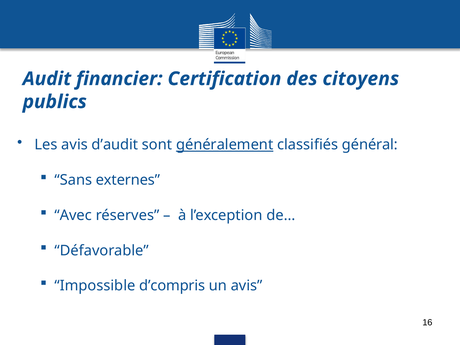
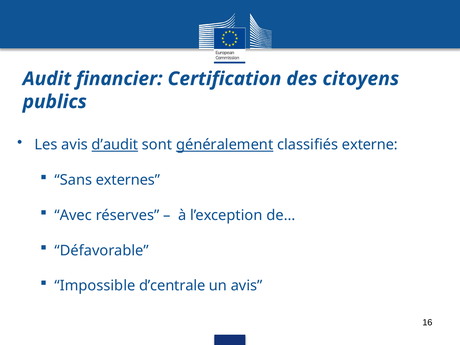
d’audit underline: none -> present (115, 145)
général: général -> externe (370, 145)
d’compris: d’compris -> d’centrale (172, 286)
